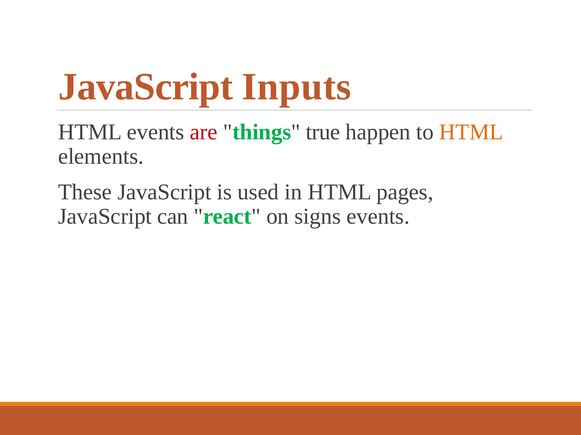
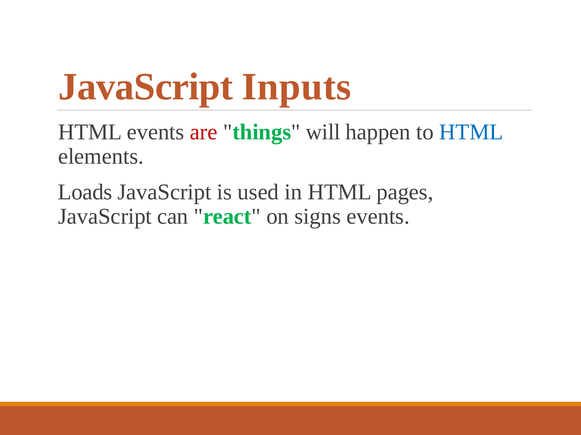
true: true -> will (323, 132)
HTML colour: orange -> blue (471, 132)
These: These -> Loads (85, 192)
